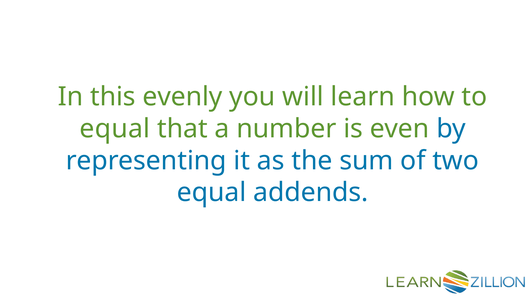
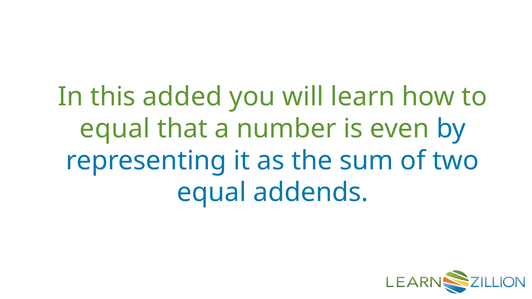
evenly: evenly -> added (182, 97)
